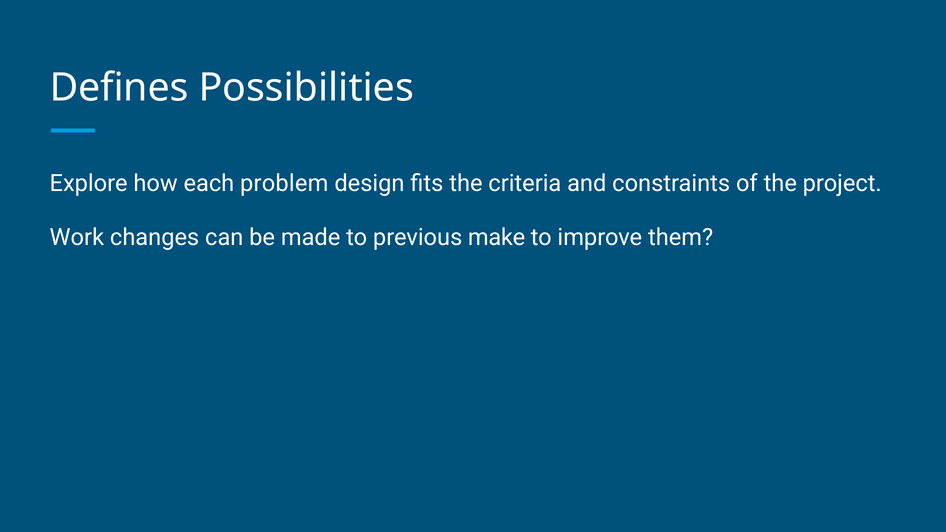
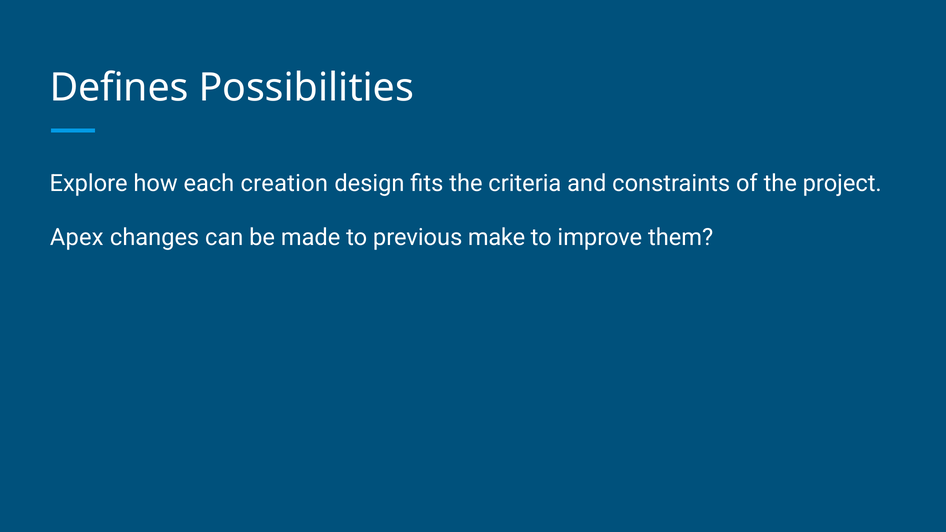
problem: problem -> creation (284, 184)
Work: Work -> Apex (77, 237)
